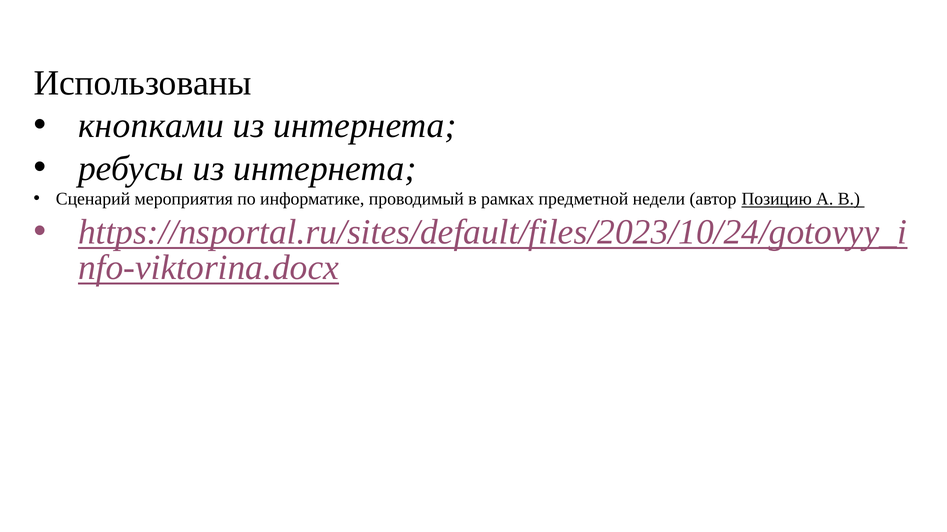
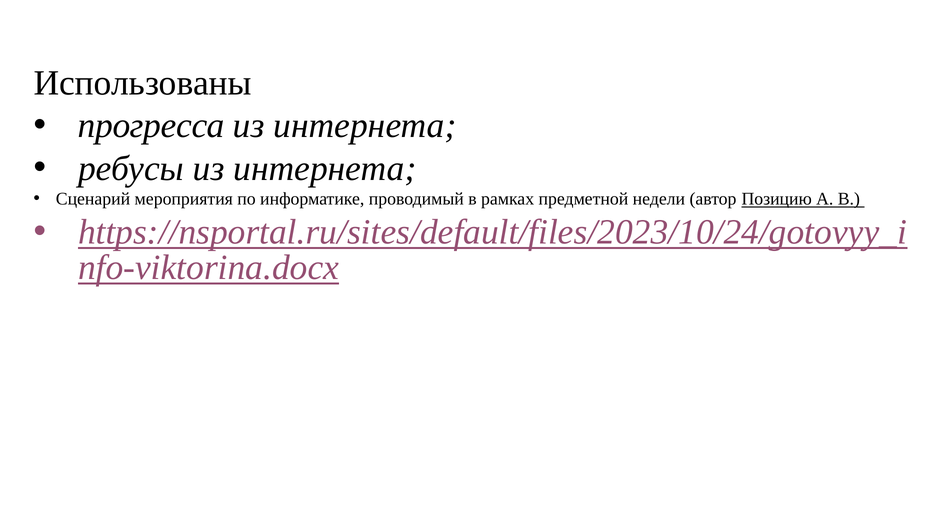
кнопками: кнопками -> прогресса (151, 126)
